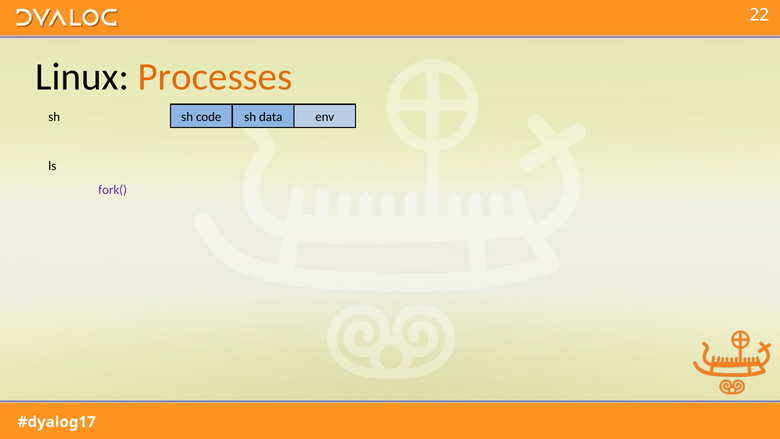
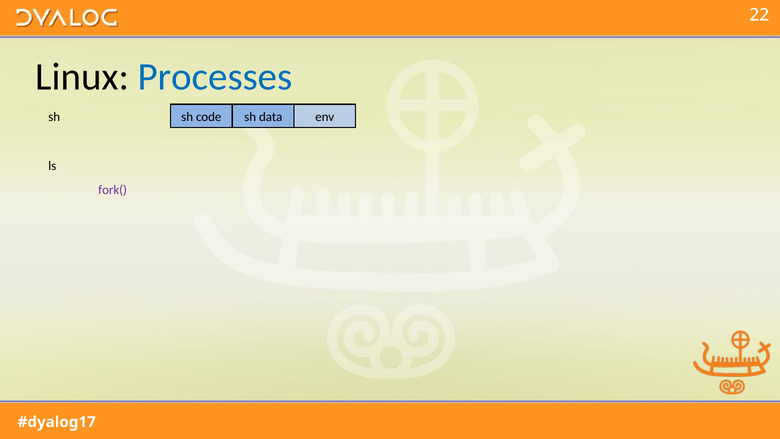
Processes colour: orange -> blue (215, 77)
